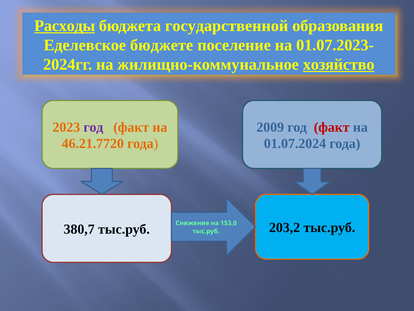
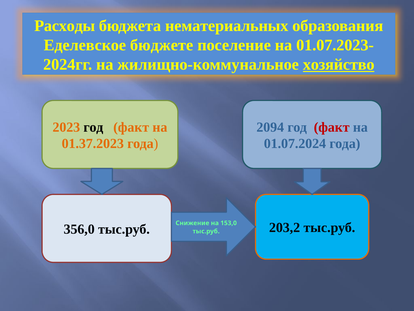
Расходы underline: present -> none (65, 26)
государственной: государственной -> нематериальных (227, 26)
год colour: purple -> black (93, 127)
2009: 2009 -> 2094 (270, 127)
46.21.7720: 46.21.7720 -> 01.37.2023 (93, 143)
380,7: 380,7 -> 356,0 (79, 229)
